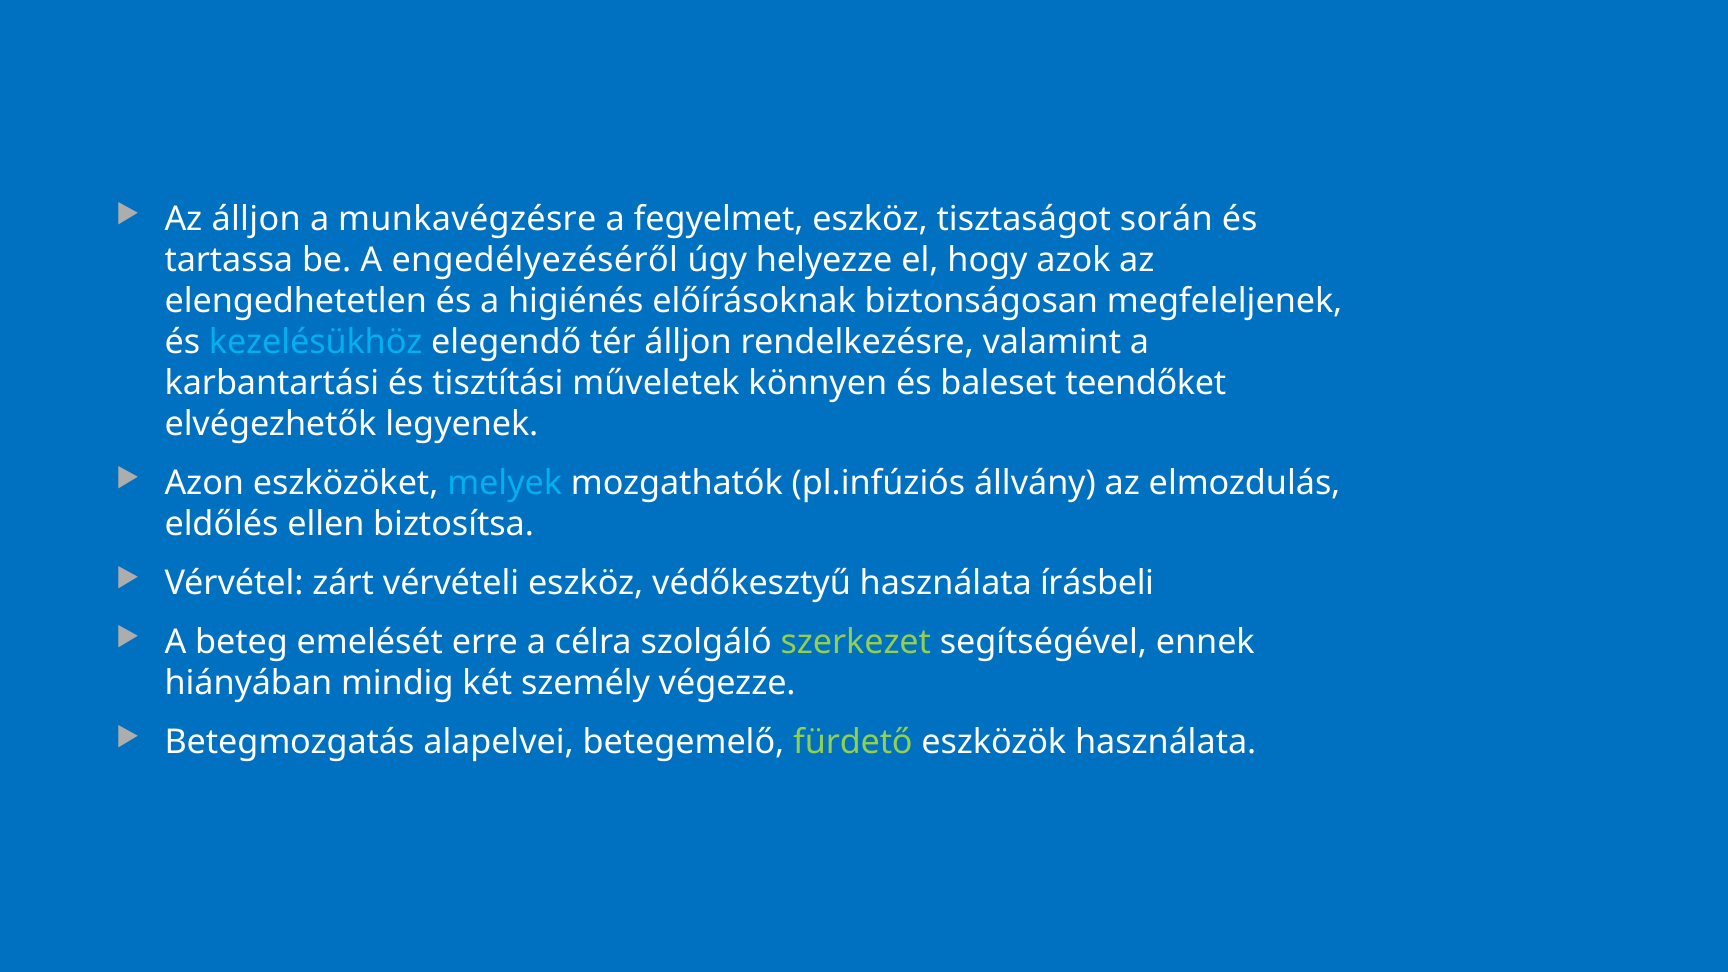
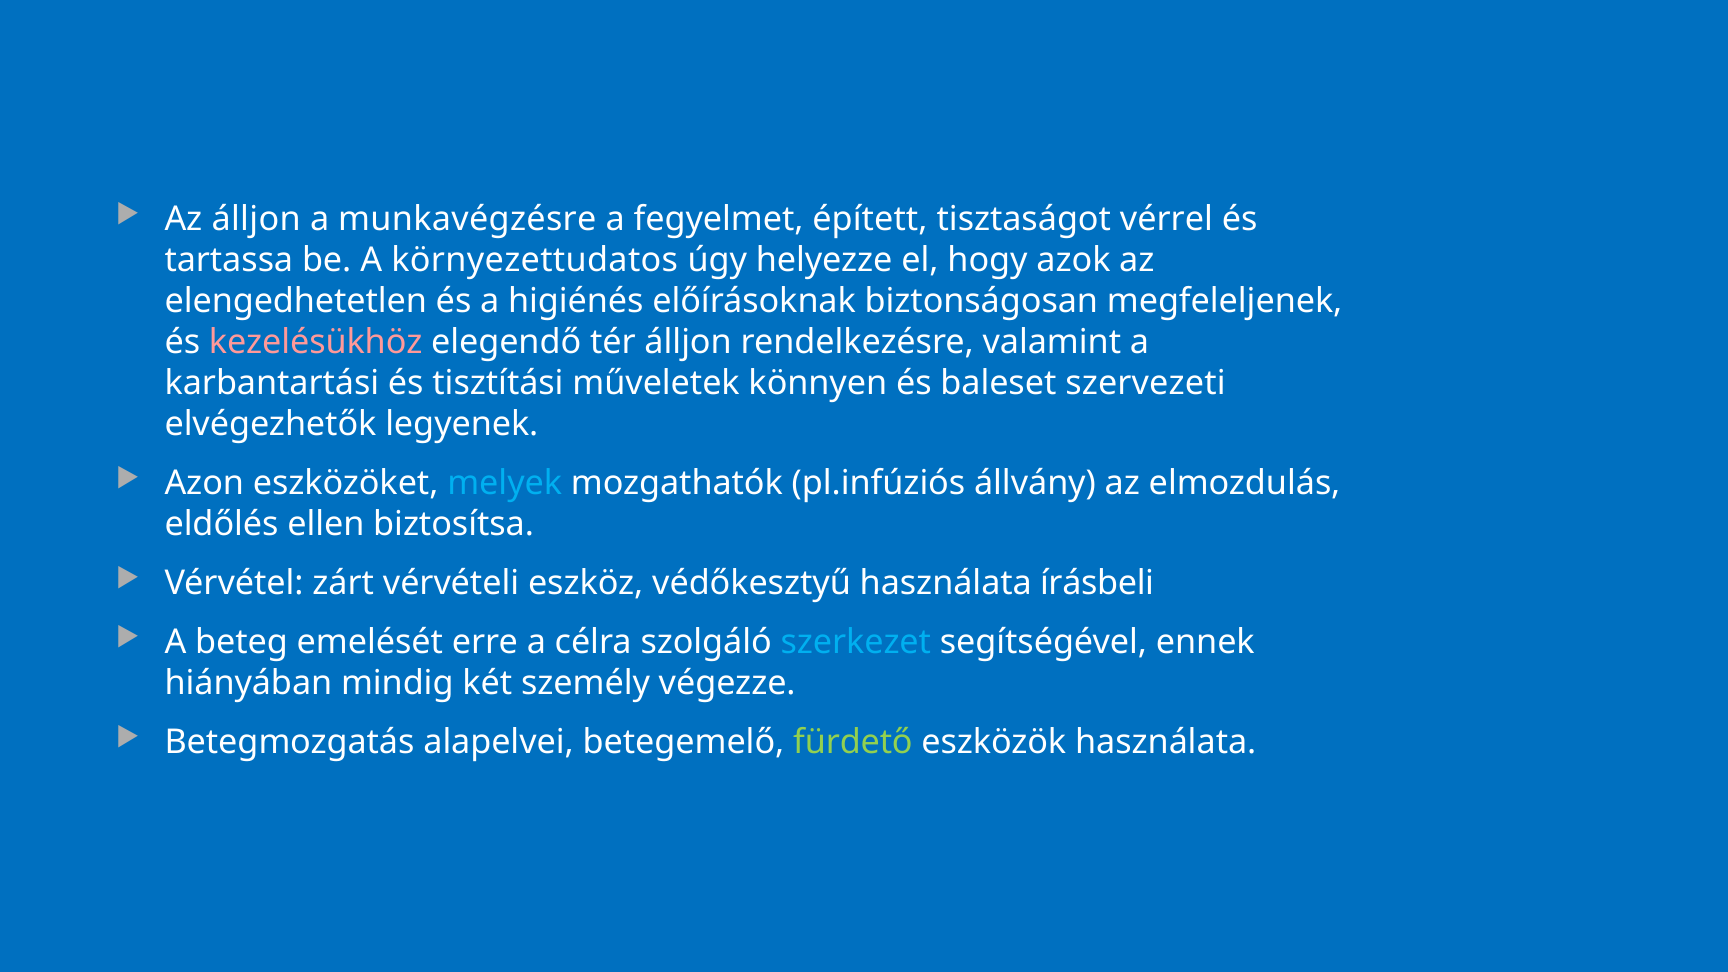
fegyelmet eszköz: eszköz -> épített (870, 219)
során: során -> vérrel (1166, 219)
engedélyezéséről: engedélyezéséről -> környezettudatos (535, 260)
kezelésükhöz colour: light blue -> pink (316, 342)
teendőket: teendőket -> szervezeti (1145, 383)
szerkezet colour: light green -> light blue (856, 643)
